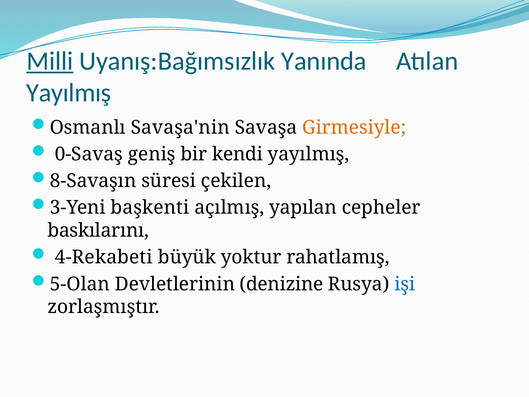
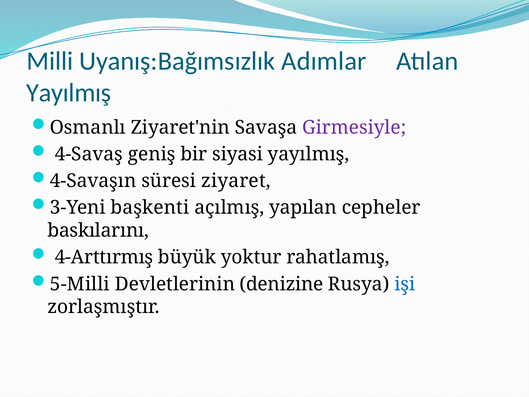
Milli underline: present -> none (50, 61)
Yanında: Yanında -> Adımlar (324, 61)
Savaşa'nin: Savaşa'nin -> Ziyaret'nin (180, 127)
Girmesiyle colour: orange -> purple (354, 127)
0-Savaş: 0-Savaş -> 4-Savaş (89, 154)
kendi: kendi -> siyasi (237, 154)
8-Savaşın: 8-Savaşın -> 4-Savaşın (93, 181)
çekilen: çekilen -> ziyaret (236, 181)
4-Rekabeti: 4-Rekabeti -> 4-Arttırmış (104, 257)
5-Olan: 5-Olan -> 5-Milli (80, 284)
